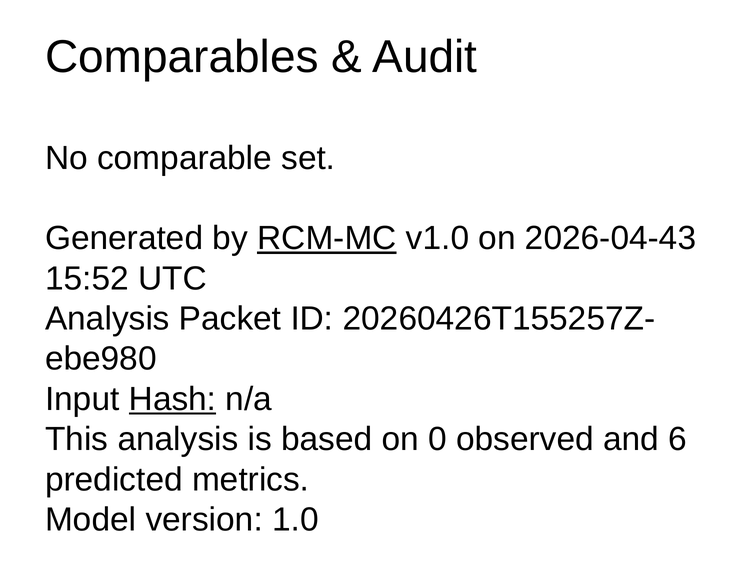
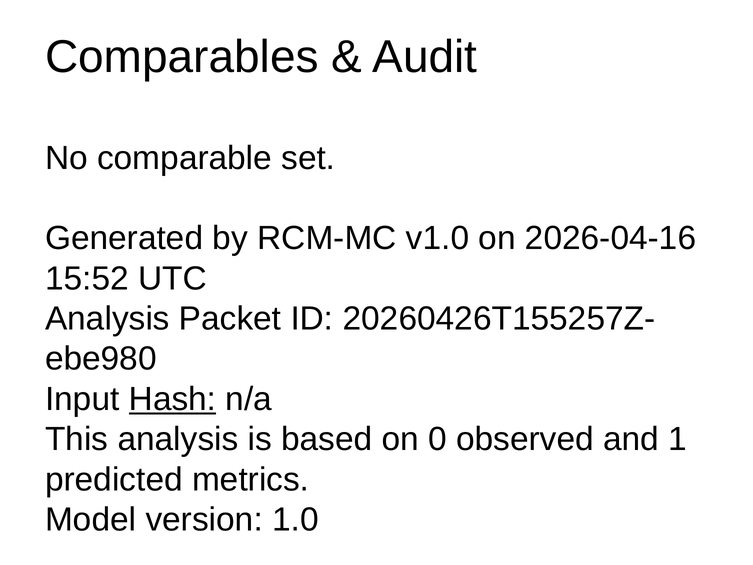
RCM-MC underline: present -> none (327, 238)
2026-04-43: 2026-04-43 -> 2026-04-16 (611, 238)
6: 6 -> 1 (678, 439)
